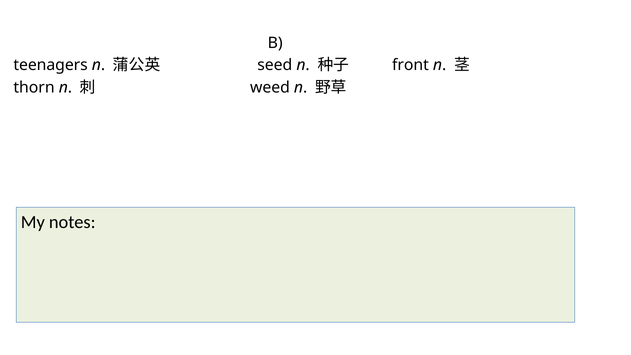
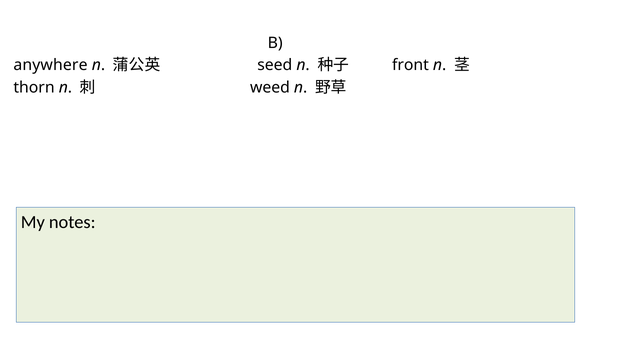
teenagers: teenagers -> anywhere (50, 65)
